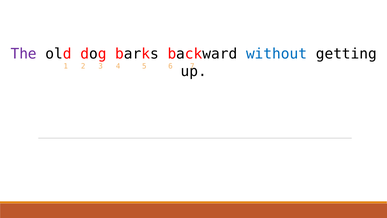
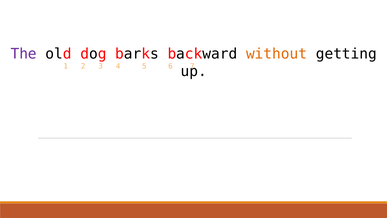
without colour: blue -> orange (277, 54)
